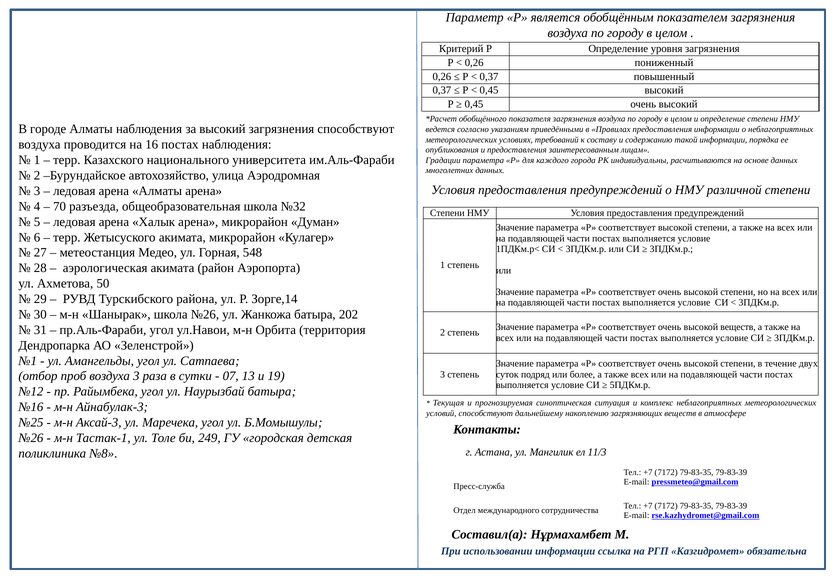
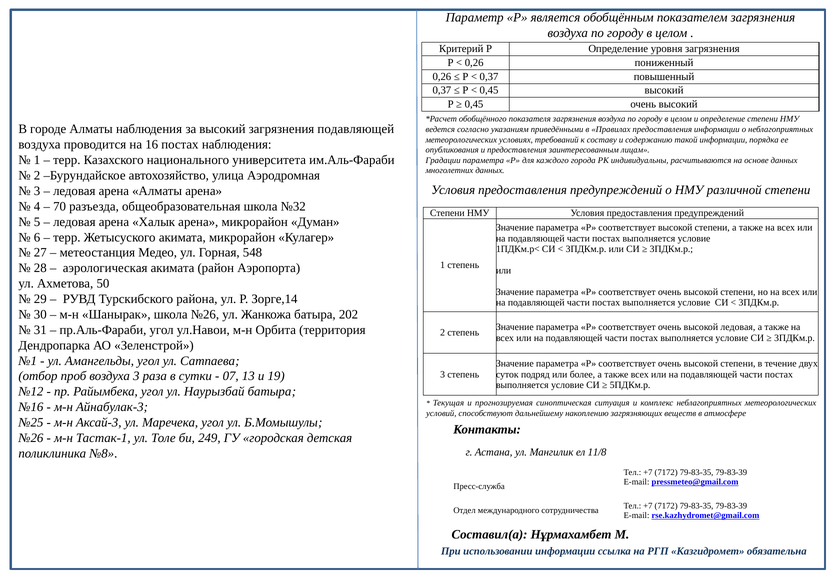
загрязнения способствуют: способствуют -> подавляющей (356, 129)
высокой веществ: веществ -> ледовая (738, 327)
11/3: 11/3 -> 11/8 (597, 452)
